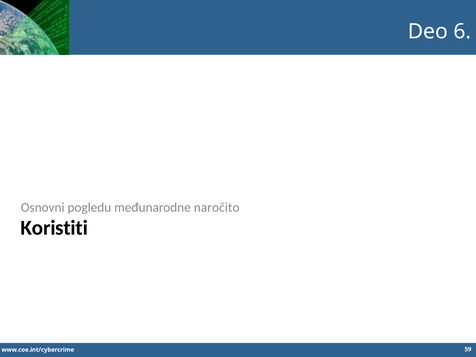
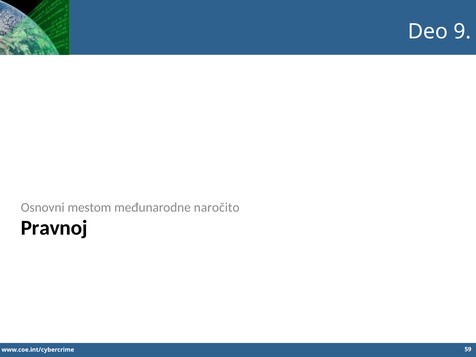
6: 6 -> 9 (462, 31)
pogledu: pogledu -> mestom (89, 208)
Koristiti: Koristiti -> Pravnoj (54, 228)
